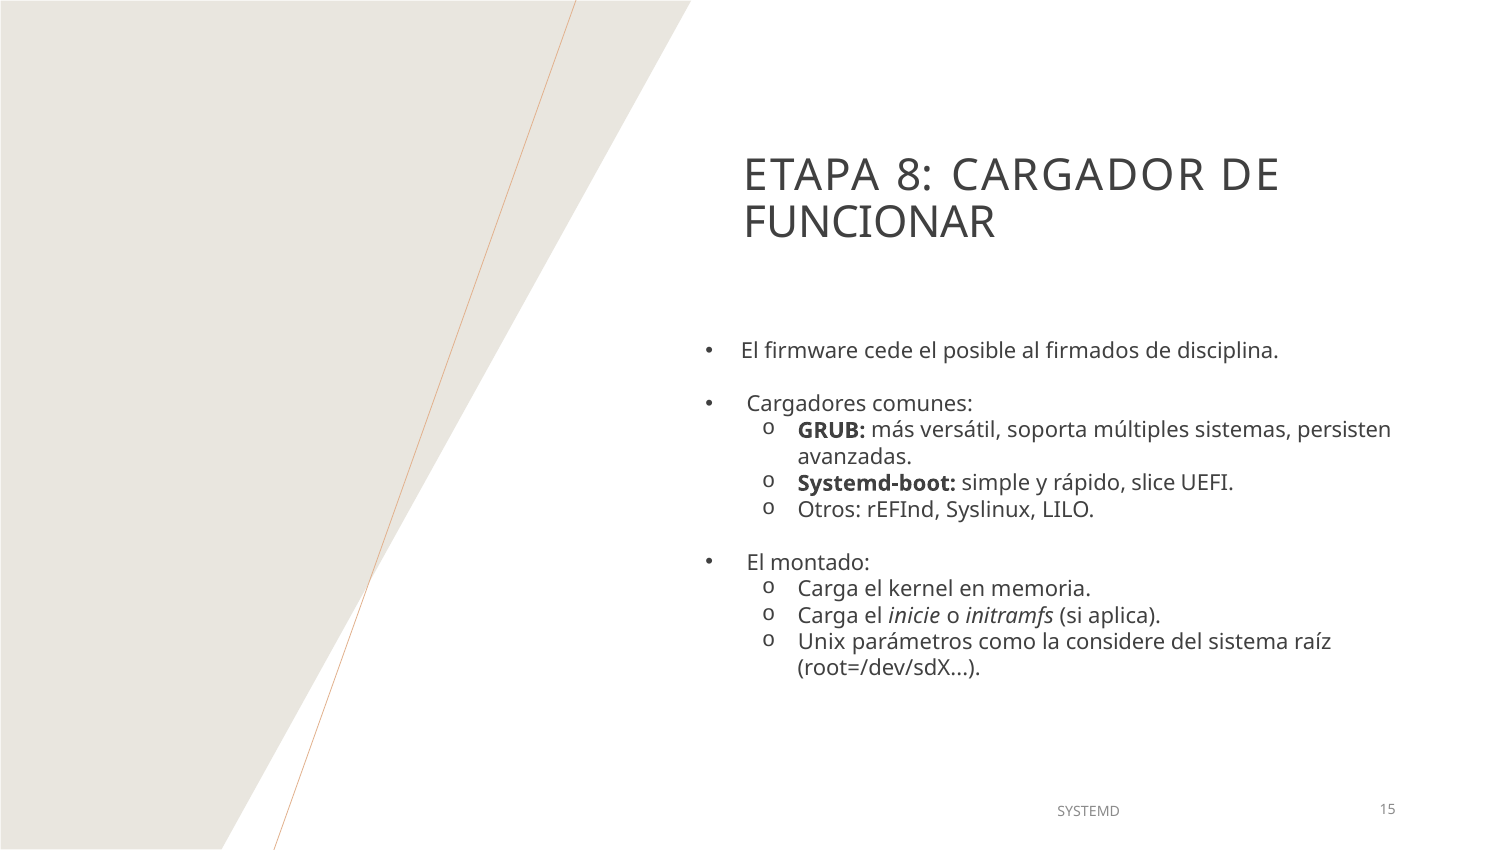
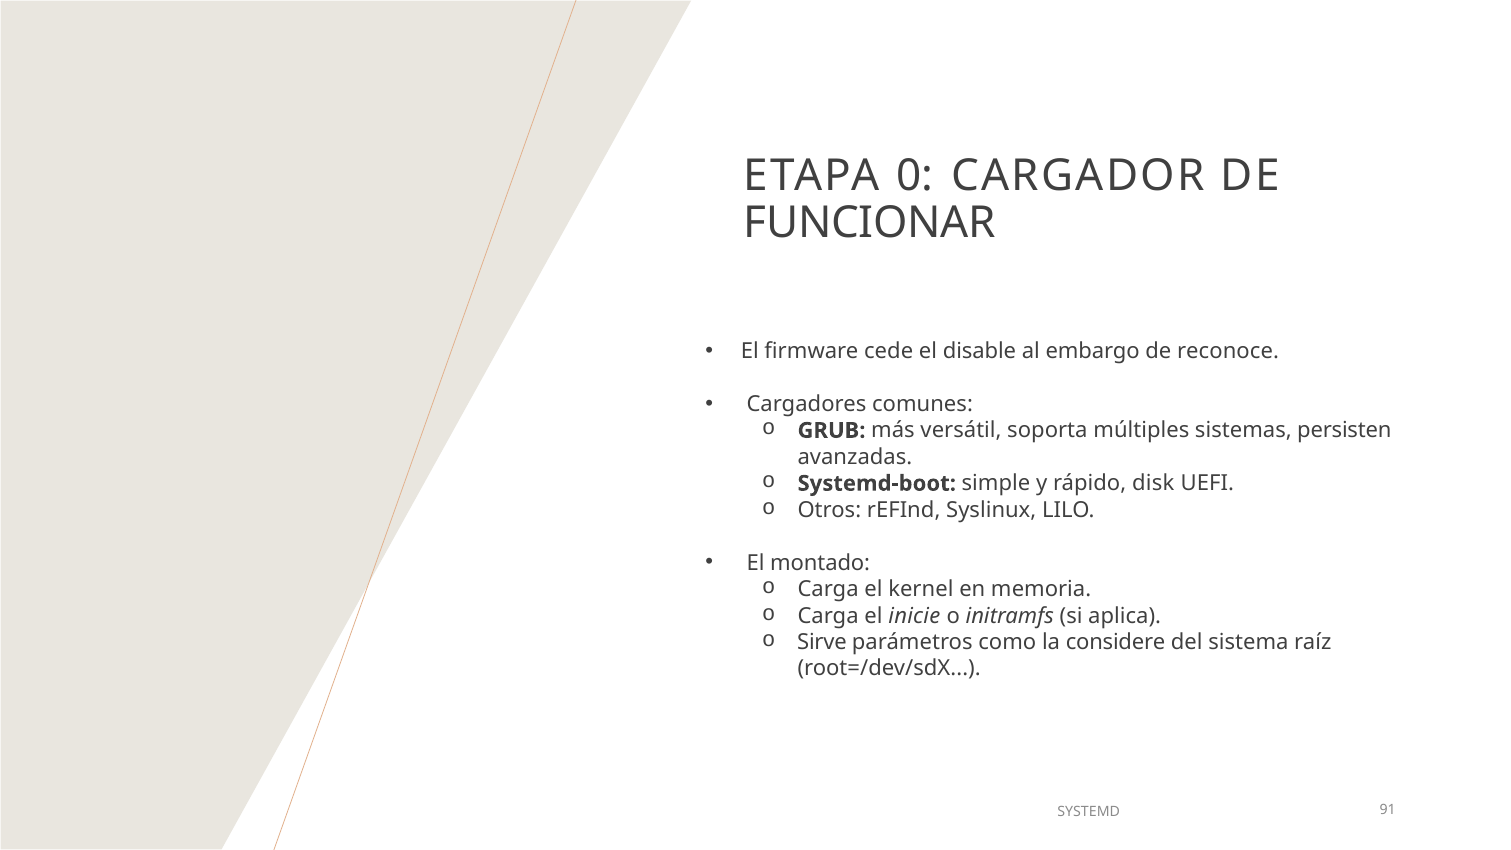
8: 8 -> 0 (915, 176)
posible: posible -> disable (980, 351)
firmados: firmados -> embargo (1093, 351)
disciplina: disciplina -> reconoce (1228, 351)
slice: slice -> disk (1153, 483)
Unix: Unix -> Sirve (822, 642)
15: 15 -> 91 (1388, 810)
